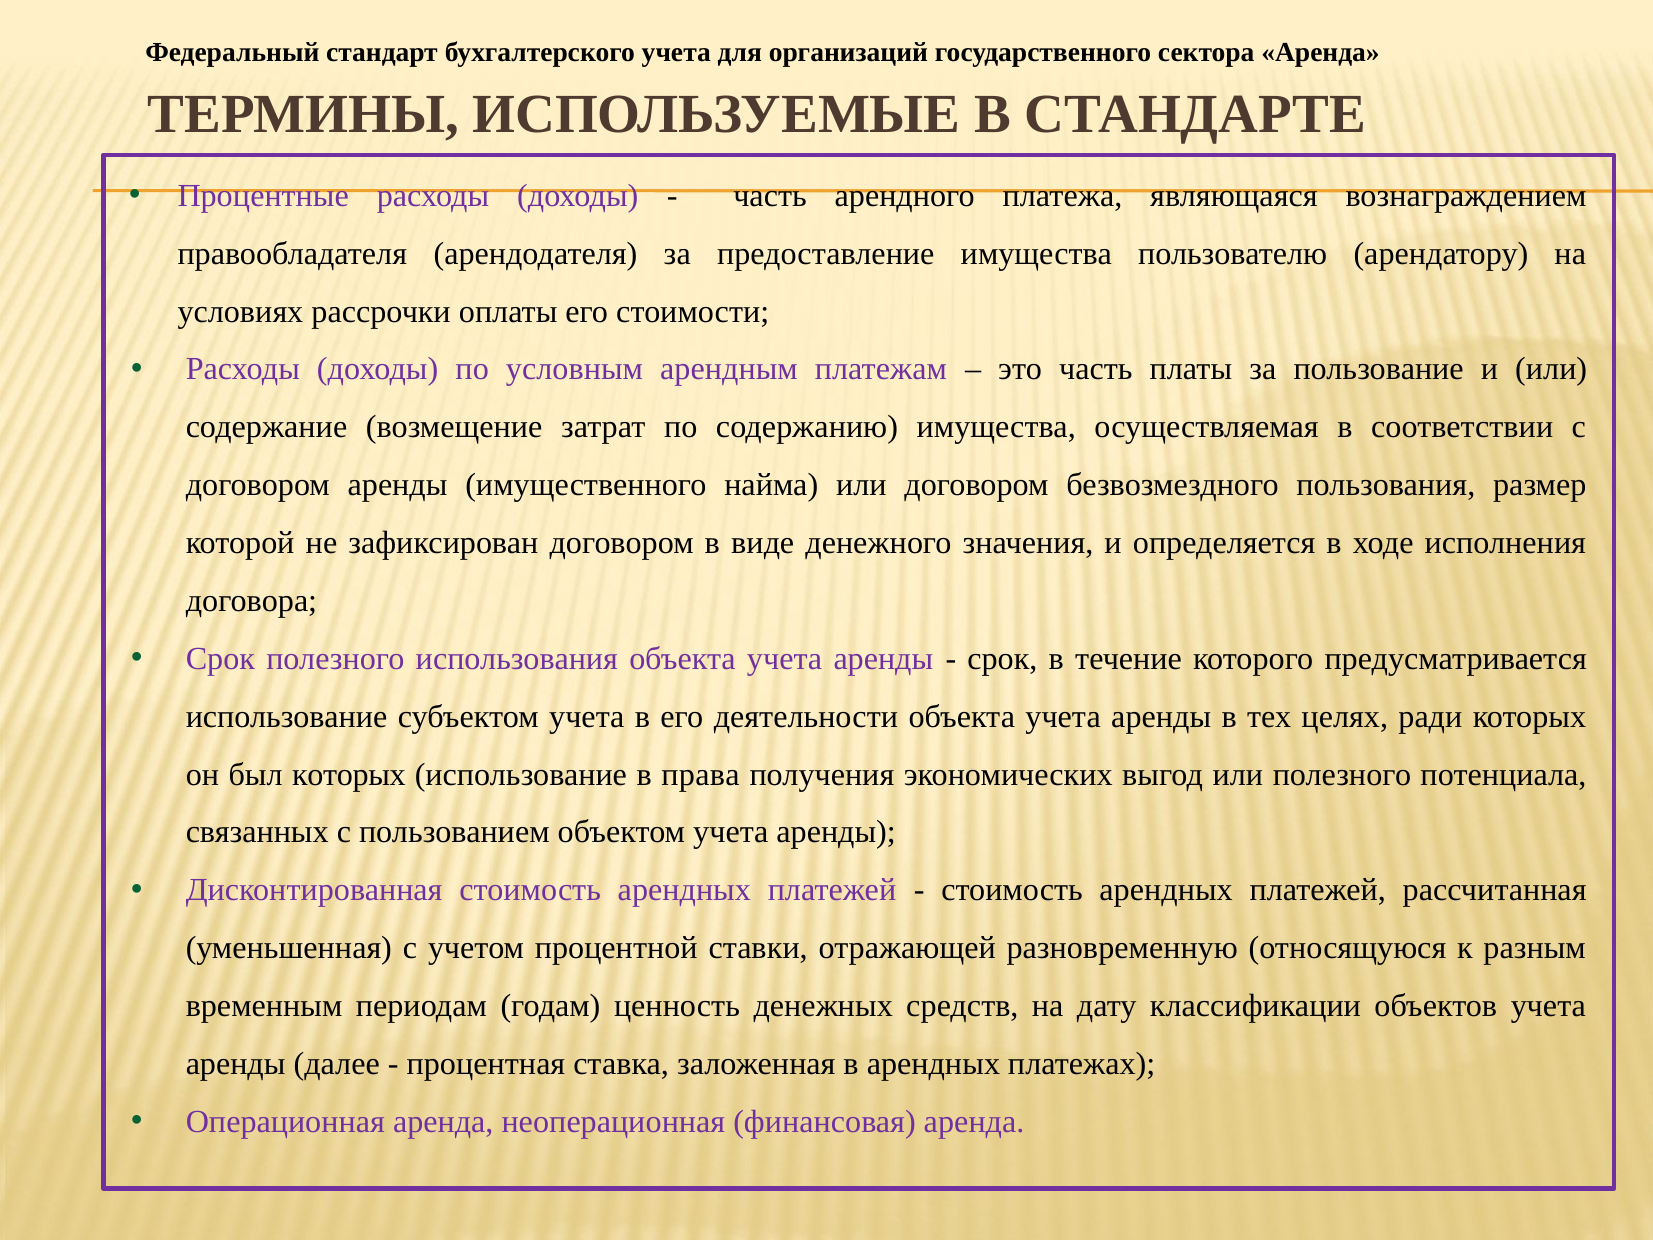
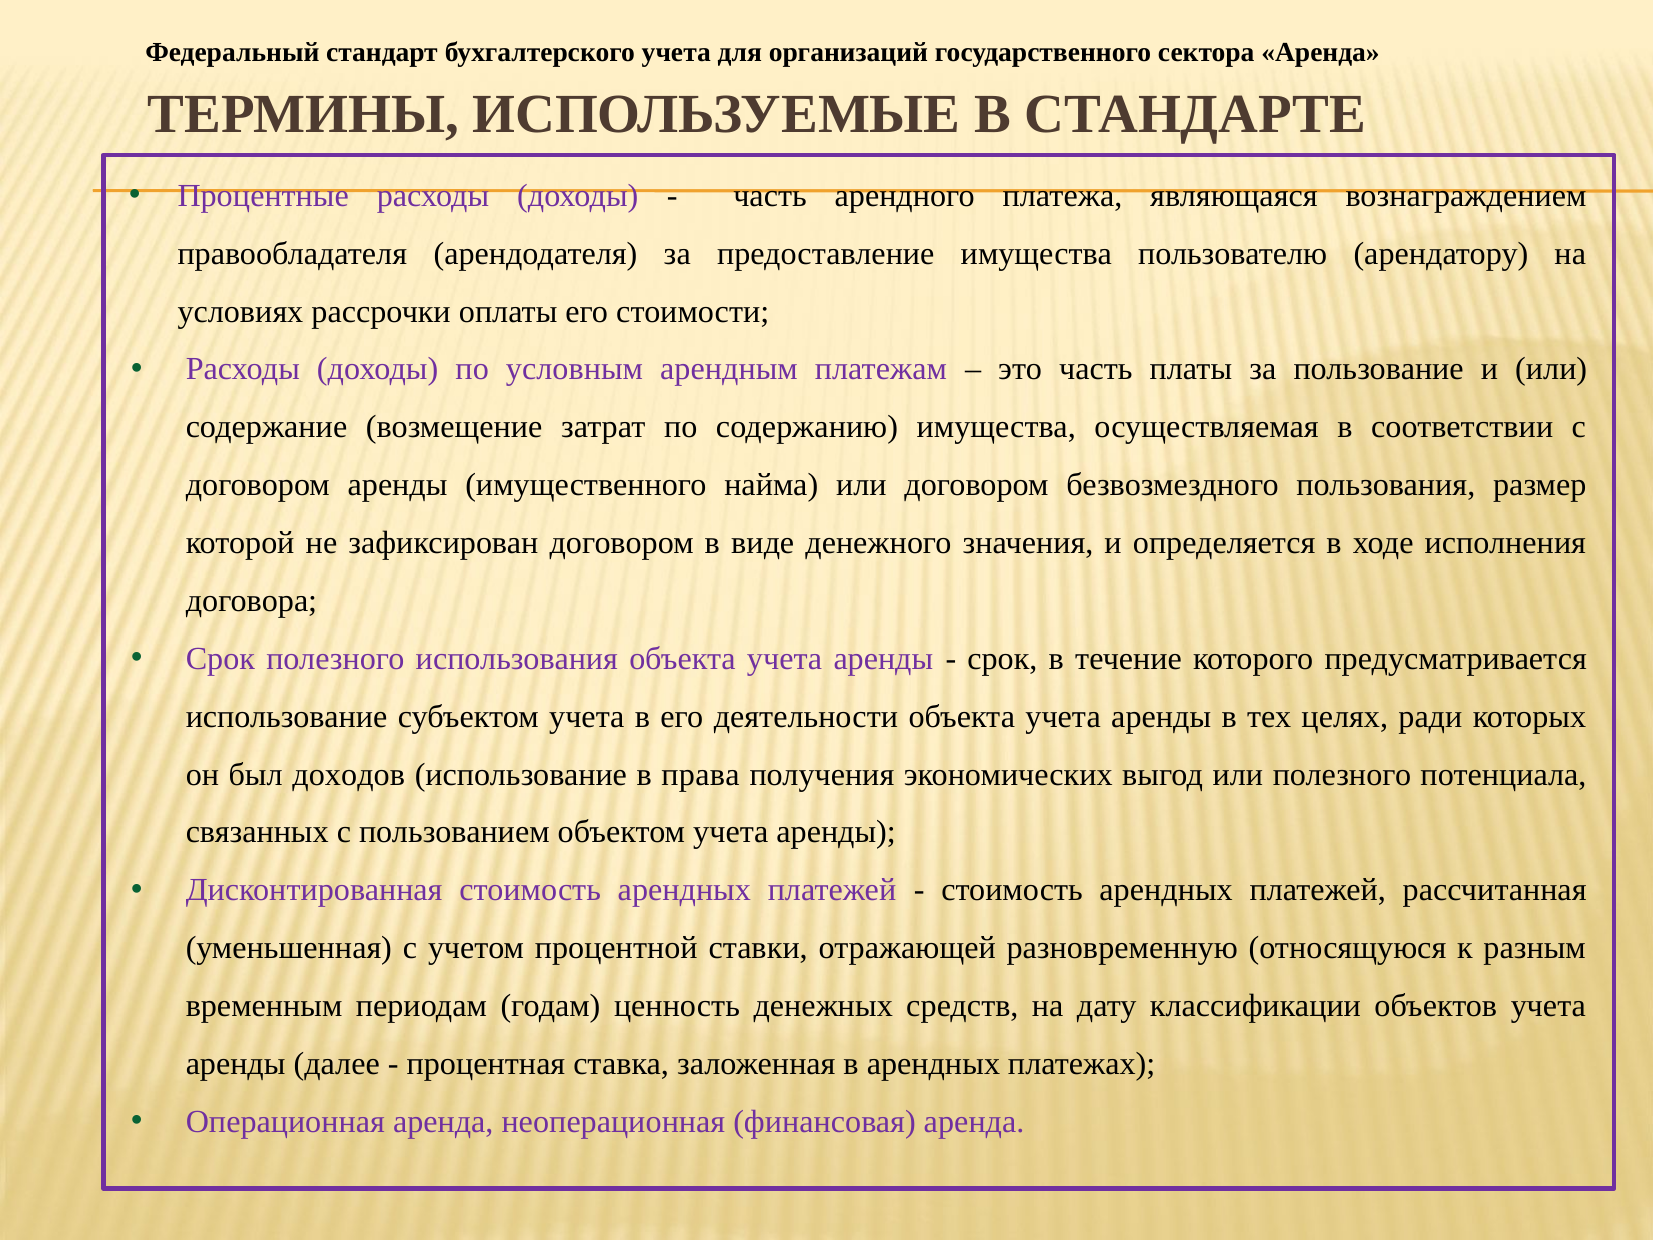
был которых: которых -> доходов (349, 774)
